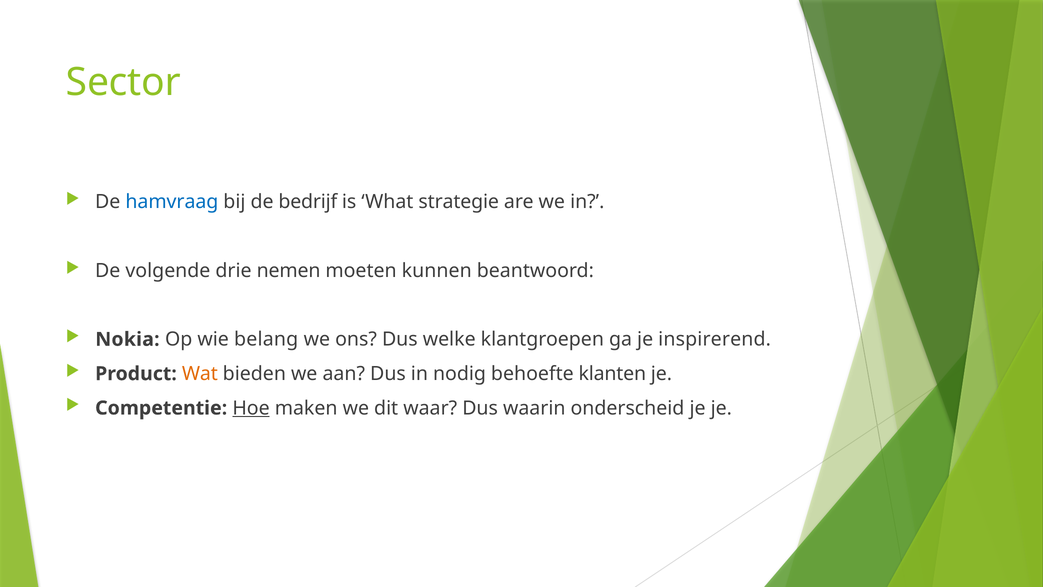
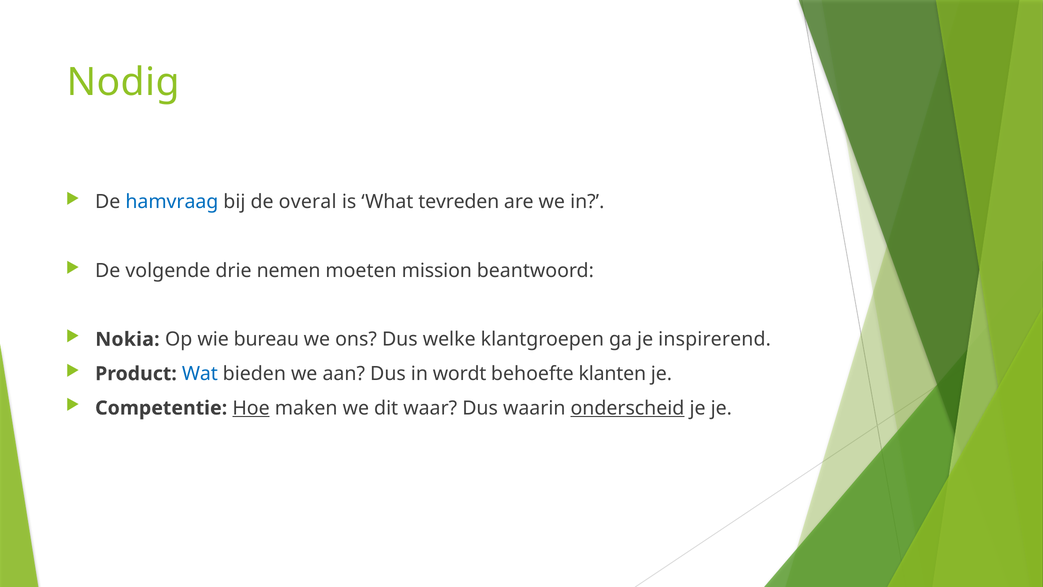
Sector: Sector -> Nodig (123, 82)
bedrijf: bedrijf -> overal (308, 202)
strategie: strategie -> tevreden (459, 202)
kunnen: kunnen -> mission (437, 271)
belang: belang -> bureau (266, 339)
Wat colour: orange -> blue (200, 374)
nodig: nodig -> wordt (460, 374)
onderscheid underline: none -> present (627, 408)
